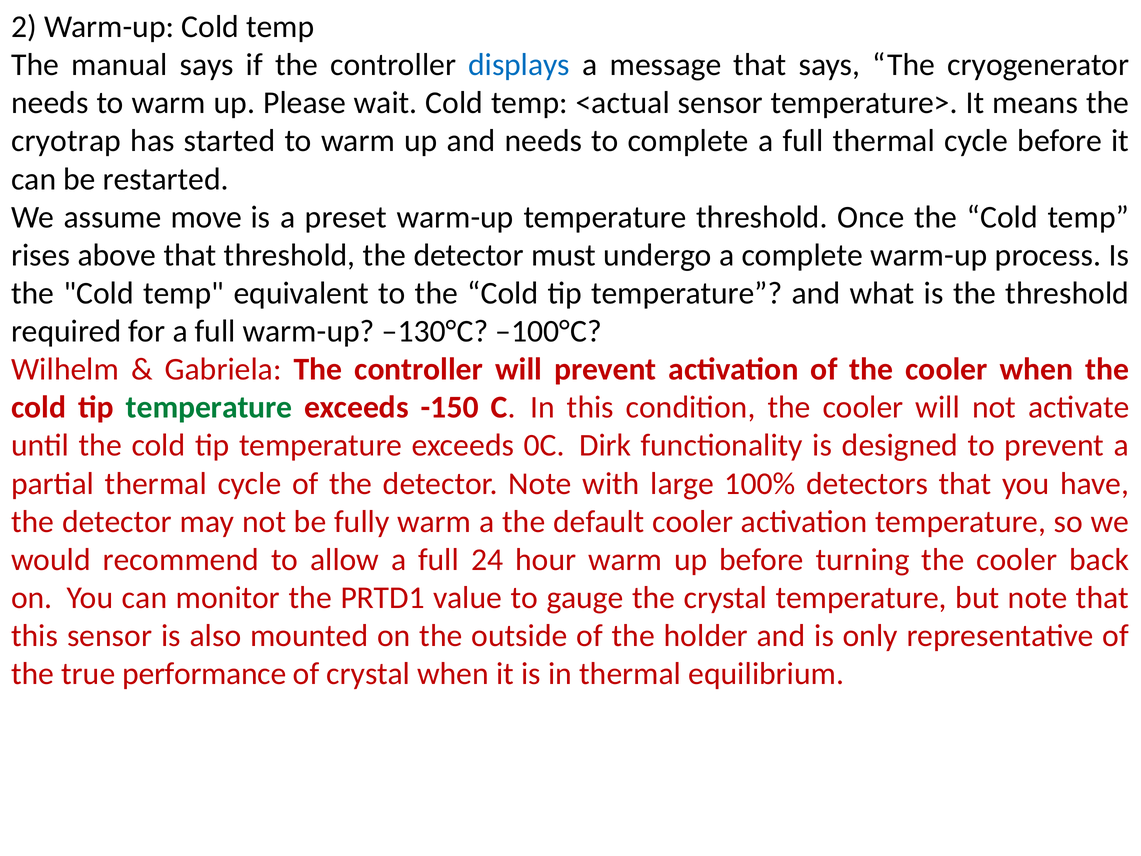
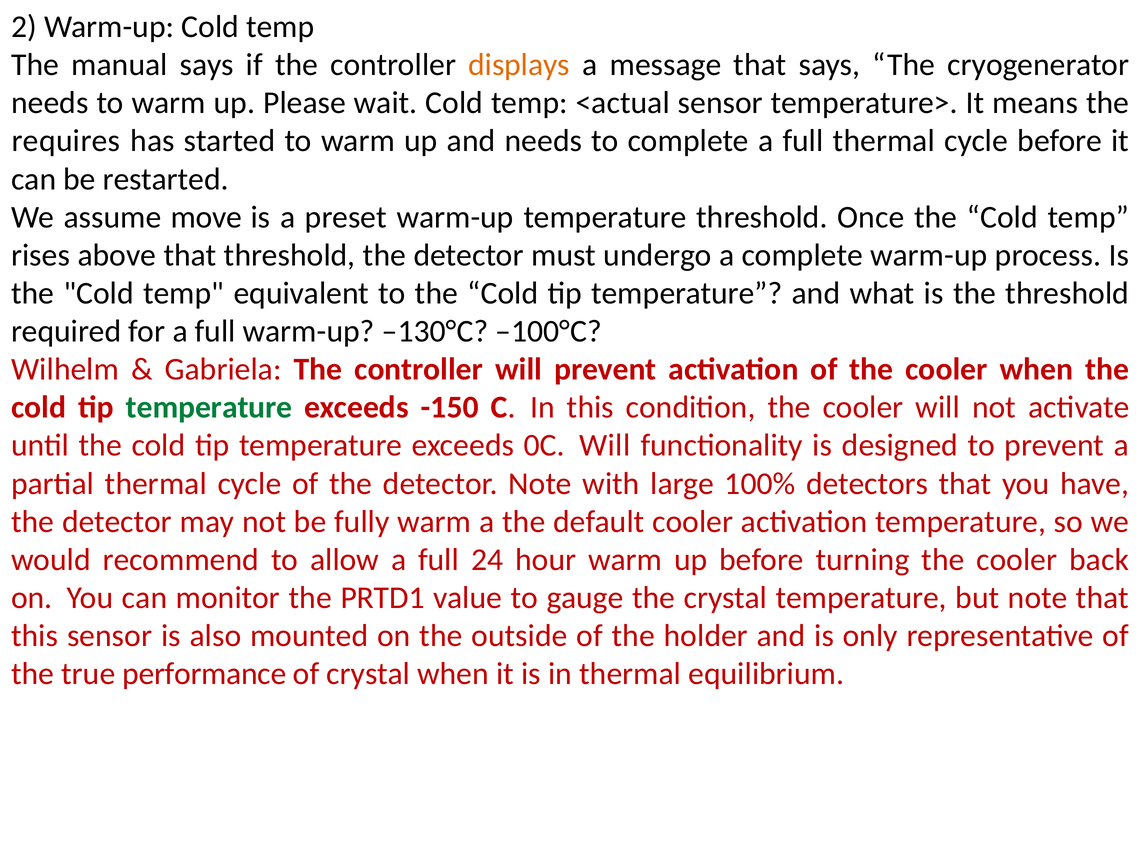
displays colour: blue -> orange (519, 65)
cryotrap: cryotrap -> requires (66, 141)
0C Dirk: Dirk -> Will (605, 445)
